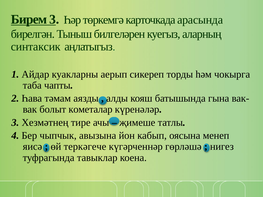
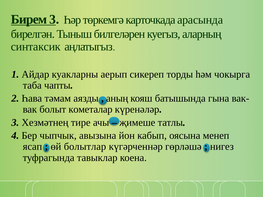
алды: алды -> аның (117, 99)
яисә: яисә -> ясап (32, 147)
теркәгече: теркәгече -> болытлар (85, 147)
